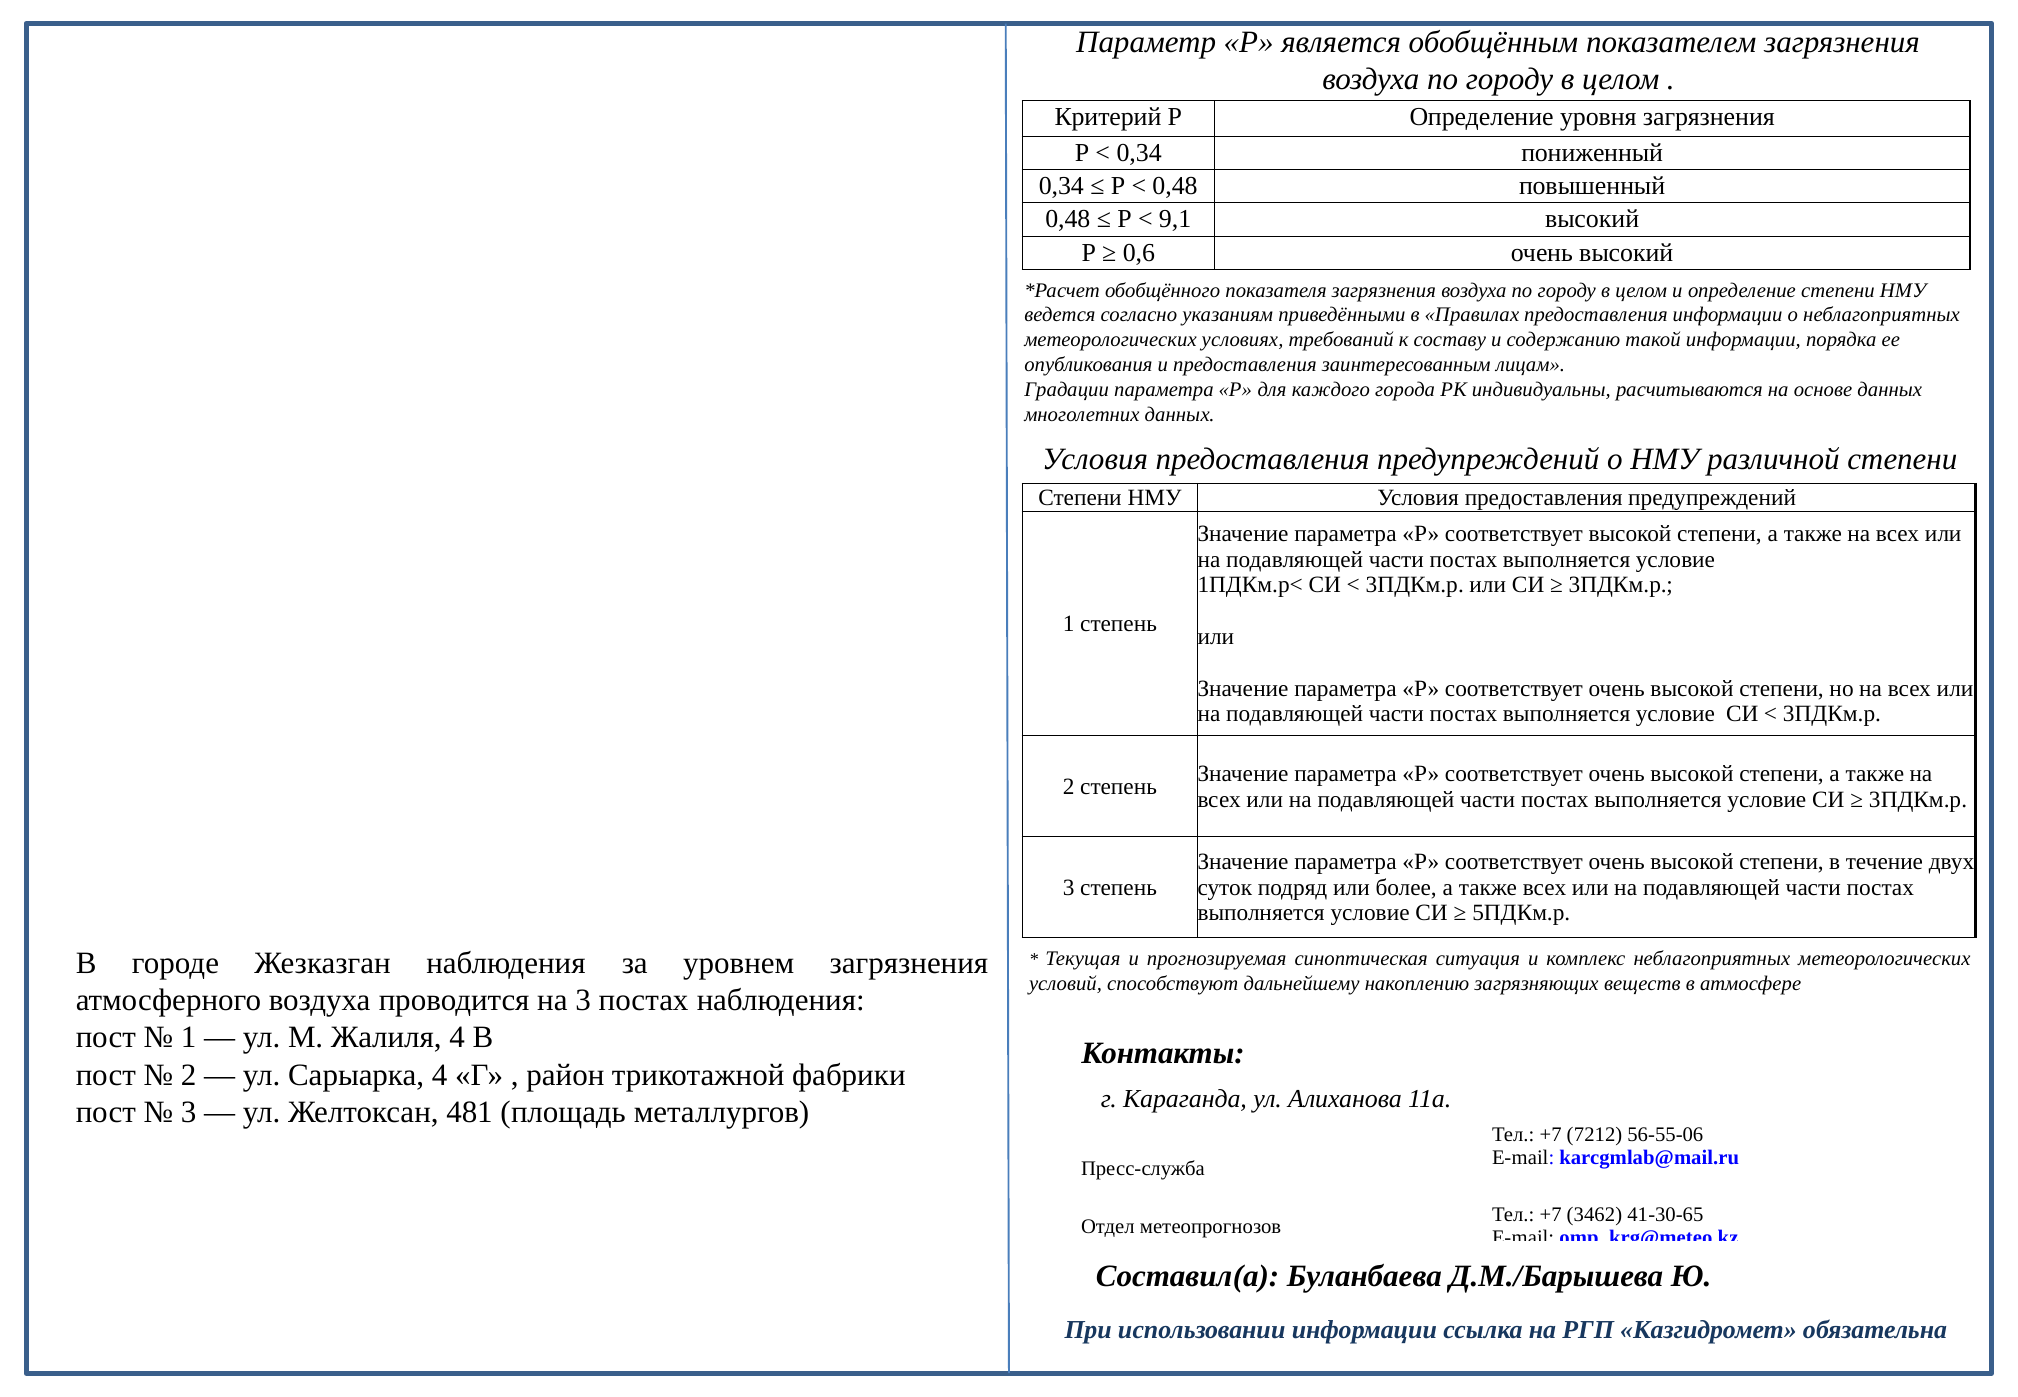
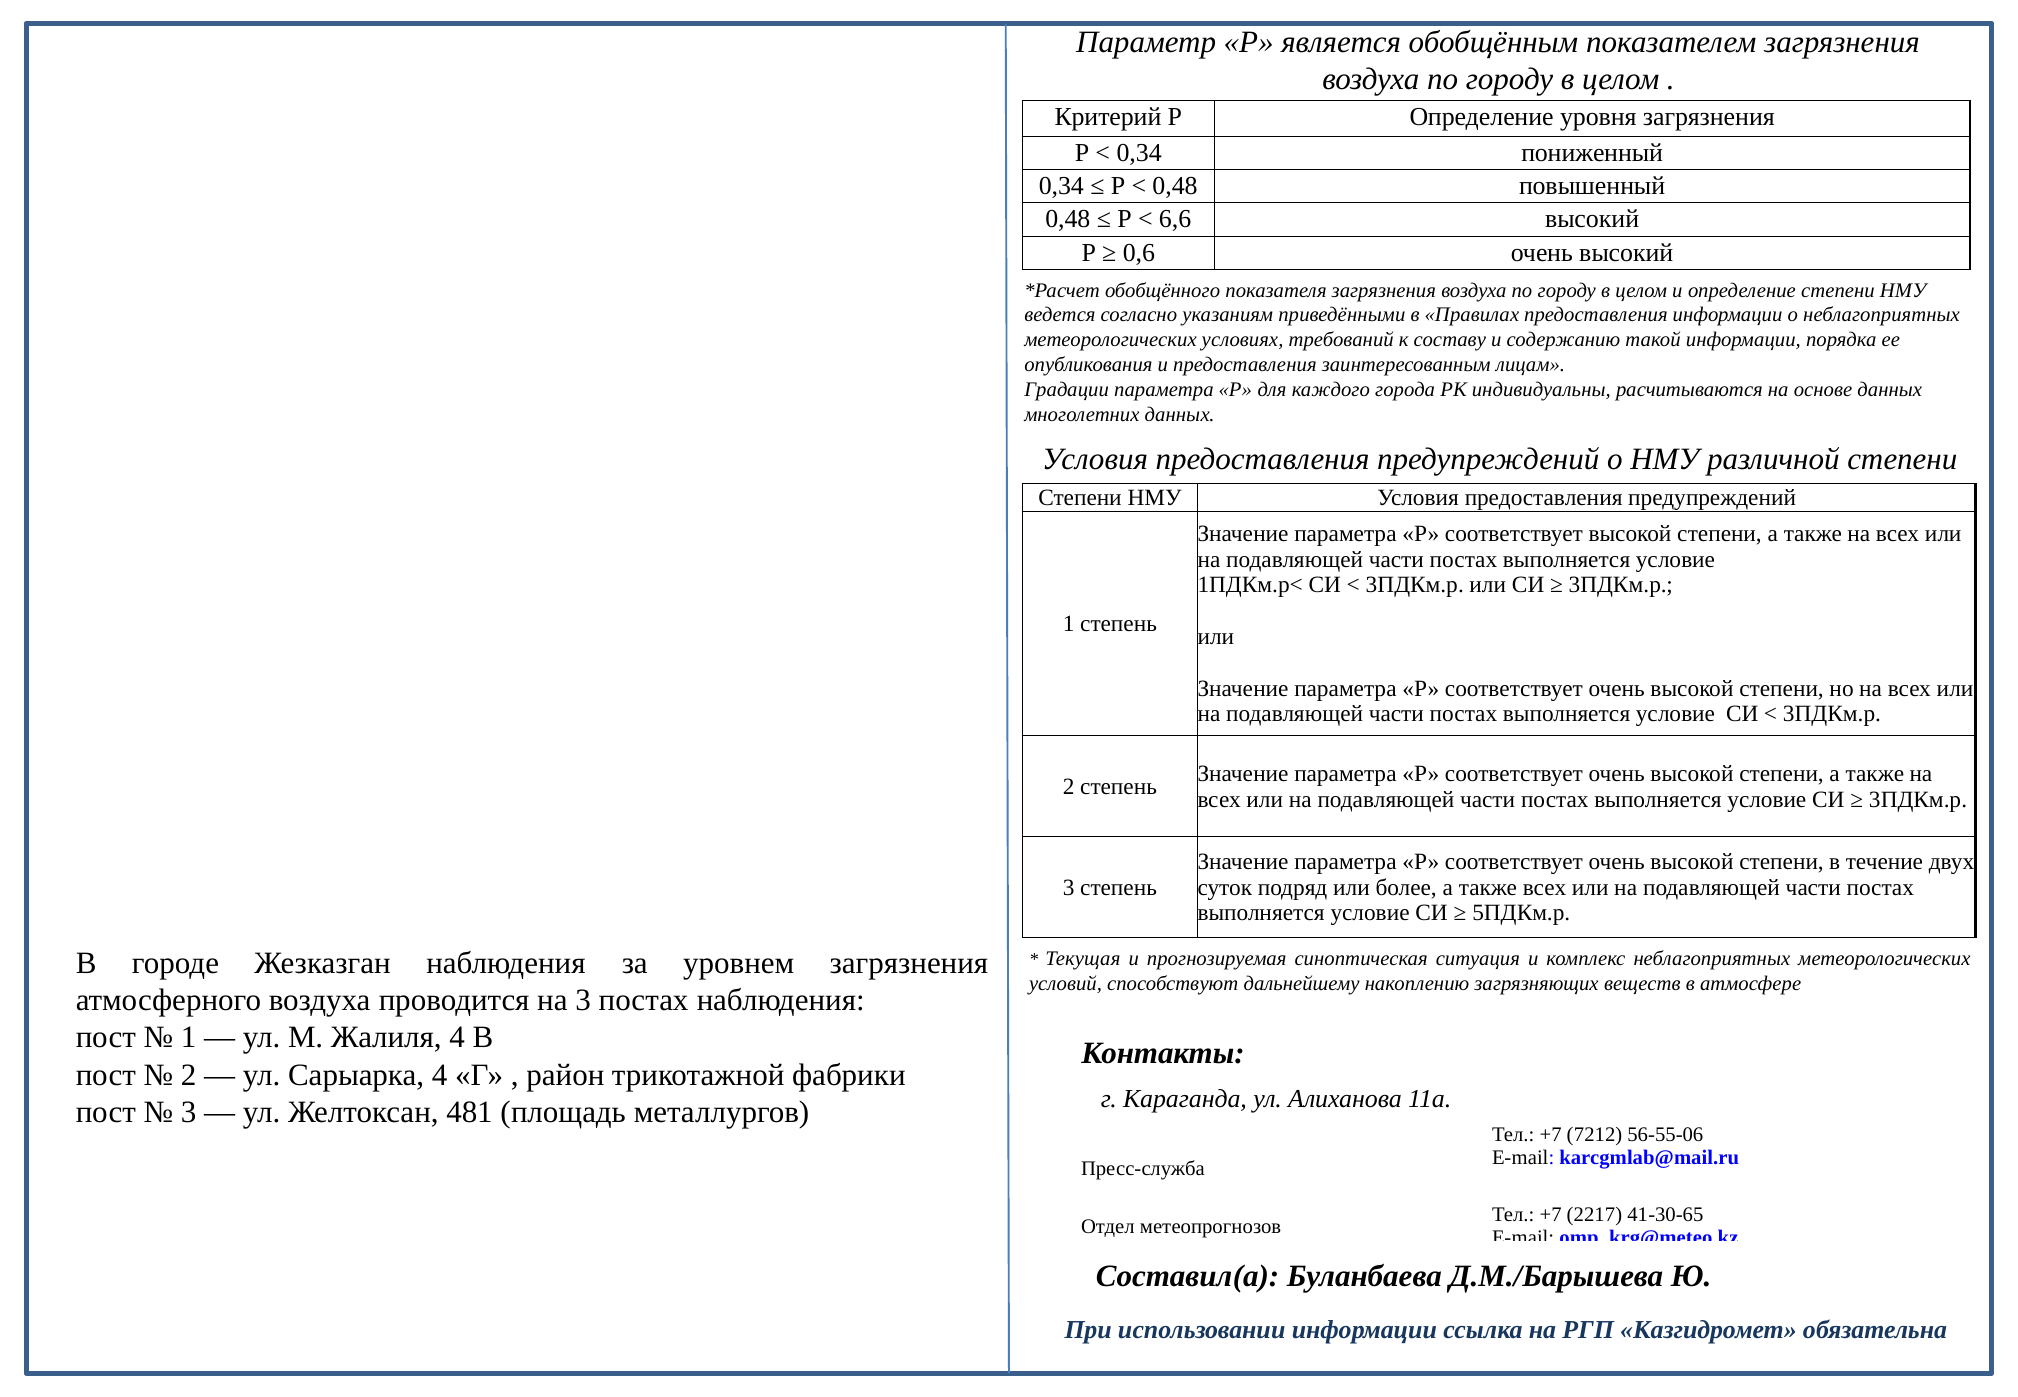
9,1: 9,1 -> 6,6 (1175, 219)
3462: 3462 -> 2217 (1594, 1215)
